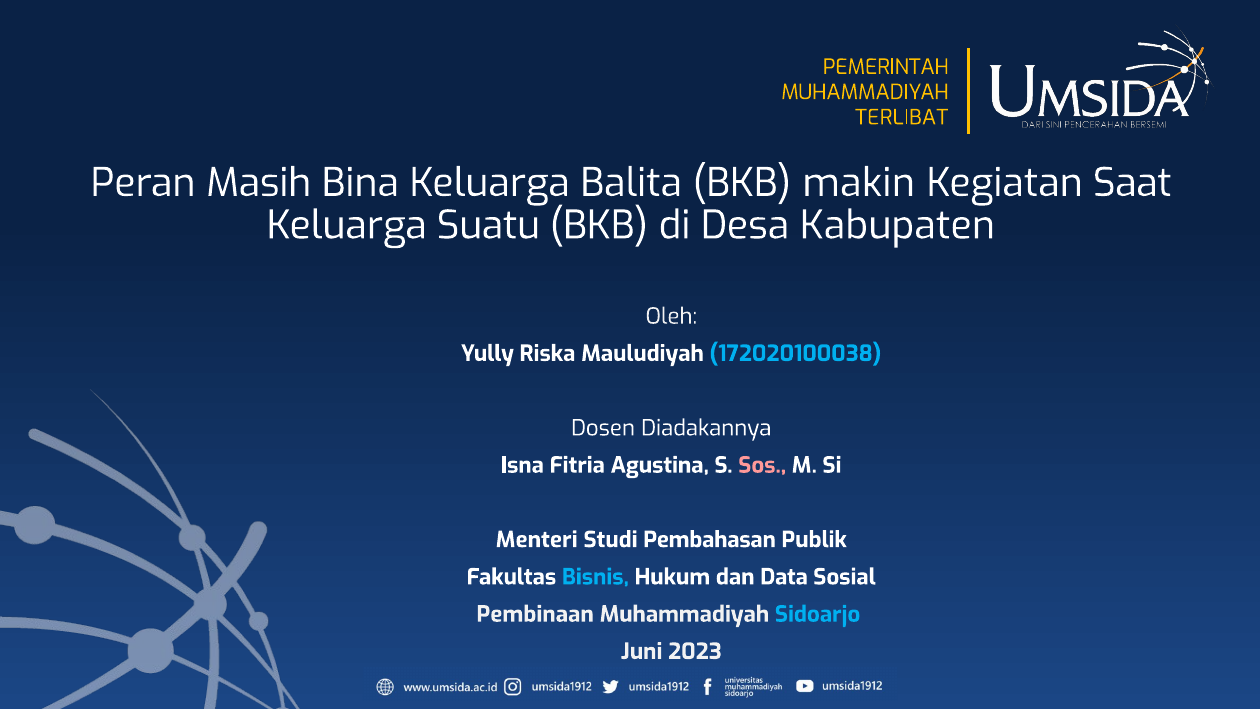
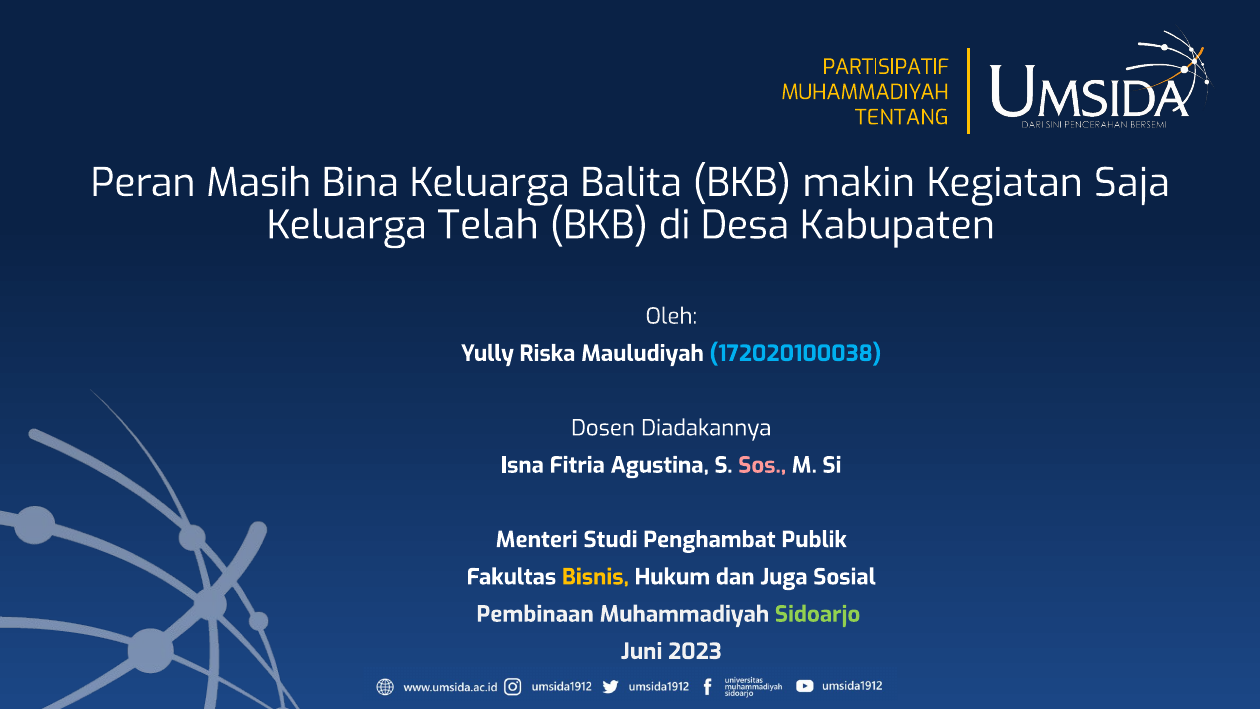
PEMERINTAH: PEMERINTAH -> PARTISIPATIF (886, 67)
TERLIBAT: TERLIBAT -> TENTANG (902, 117)
Saat: Saat -> Saja (1132, 183)
Suatu: Suatu -> Telah (488, 225)
Pembahasan: Pembahasan -> Penghambat (709, 540)
Bisnis colour: light blue -> yellow (595, 577)
Data: Data -> Juga (784, 577)
Sidoarjo colour: light blue -> light green (818, 614)
